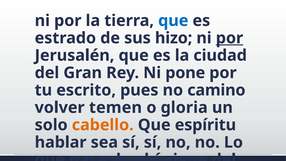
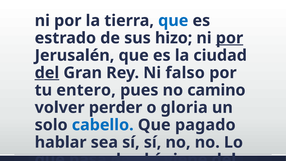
del underline: none -> present (47, 73)
pone: pone -> falso (185, 73)
escrito: escrito -> entero (86, 90)
temen: temen -> perder (116, 107)
cabello colour: orange -> blue (103, 125)
espíritu: espíritu -> pagado (205, 125)
